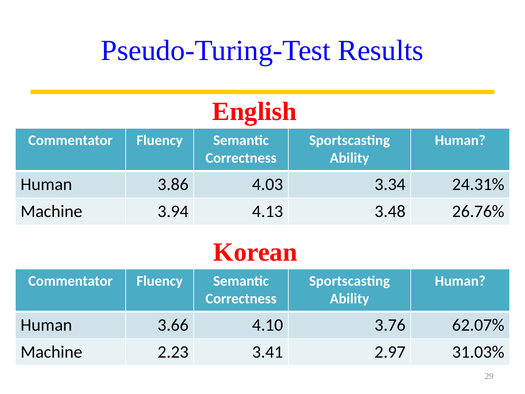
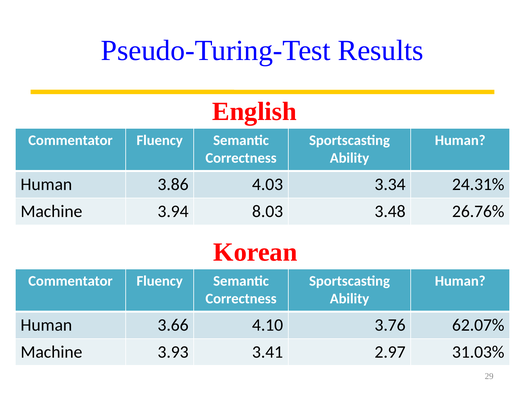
4.13: 4.13 -> 8.03 (268, 211)
2.23: 2.23 -> 3.93 (173, 352)
